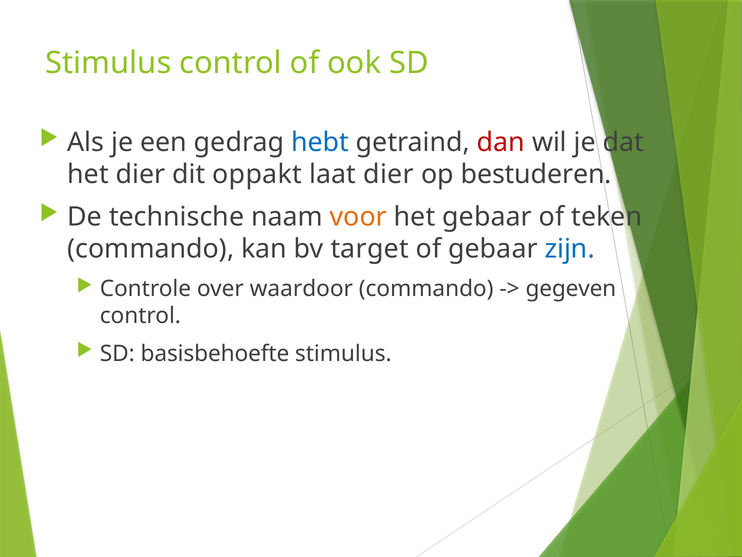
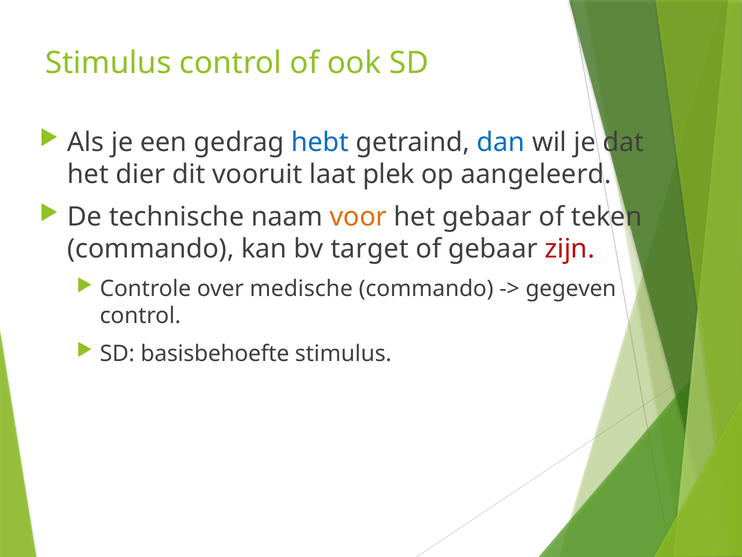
dan colour: red -> blue (501, 142)
oppakt: oppakt -> vooruit (257, 174)
laat dier: dier -> plek (389, 174)
bestuderen: bestuderen -> aangeleerd (536, 174)
zijn colour: blue -> red (570, 249)
waardoor: waardoor -> medische (301, 289)
